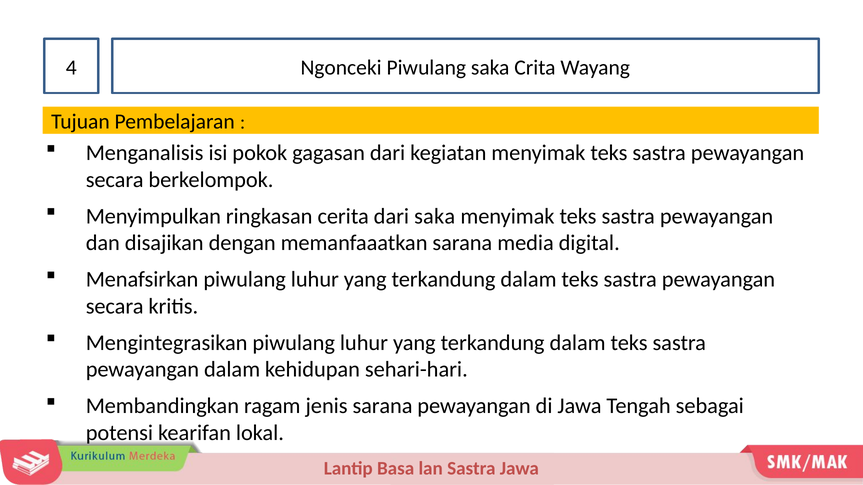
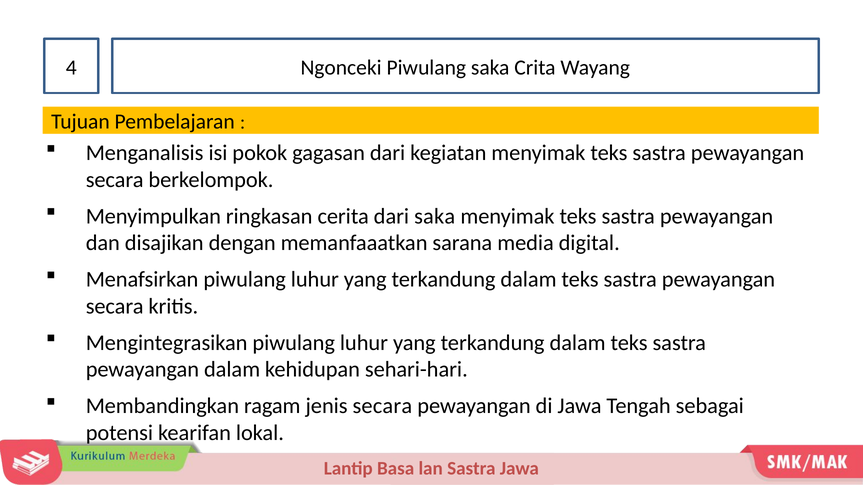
jenis sarana: sarana -> secara (382, 406)
